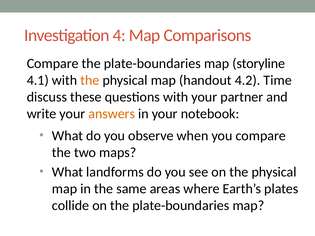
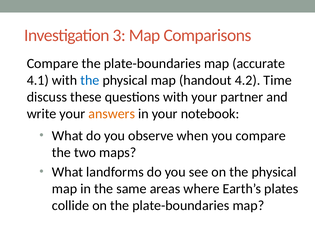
4: 4 -> 3 (119, 35)
storyline: storyline -> accurate (259, 63)
the colour: orange -> blue (90, 80)
